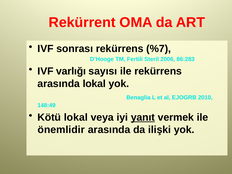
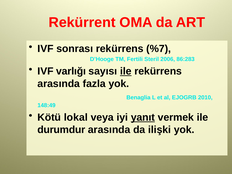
ile underline: none -> present (126, 71)
arasında lokal: lokal -> fazla (94, 84)
önemlidir: önemlidir -> durumdur (61, 130)
